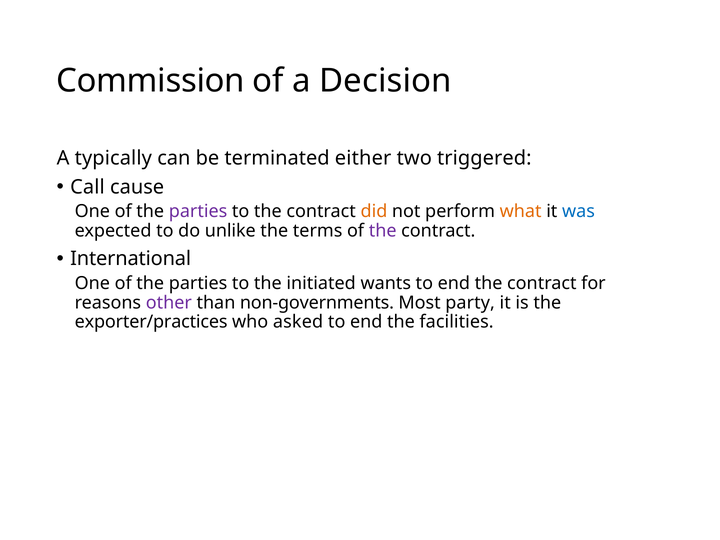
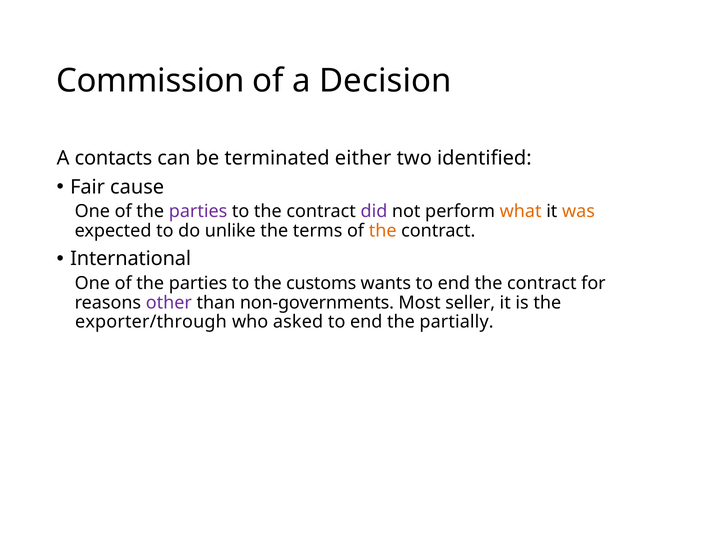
typically: typically -> contacts (113, 158)
triggered: triggered -> identified (484, 158)
Call: Call -> Fair (88, 187)
did colour: orange -> purple (374, 211)
was colour: blue -> orange (578, 211)
the colour: purple -> orange (383, 231)
initiated: initiated -> customs (321, 283)
party: party -> seller (470, 303)
exporter/practices: exporter/practices -> exporter/through (151, 322)
facilities: facilities -> partially (457, 322)
